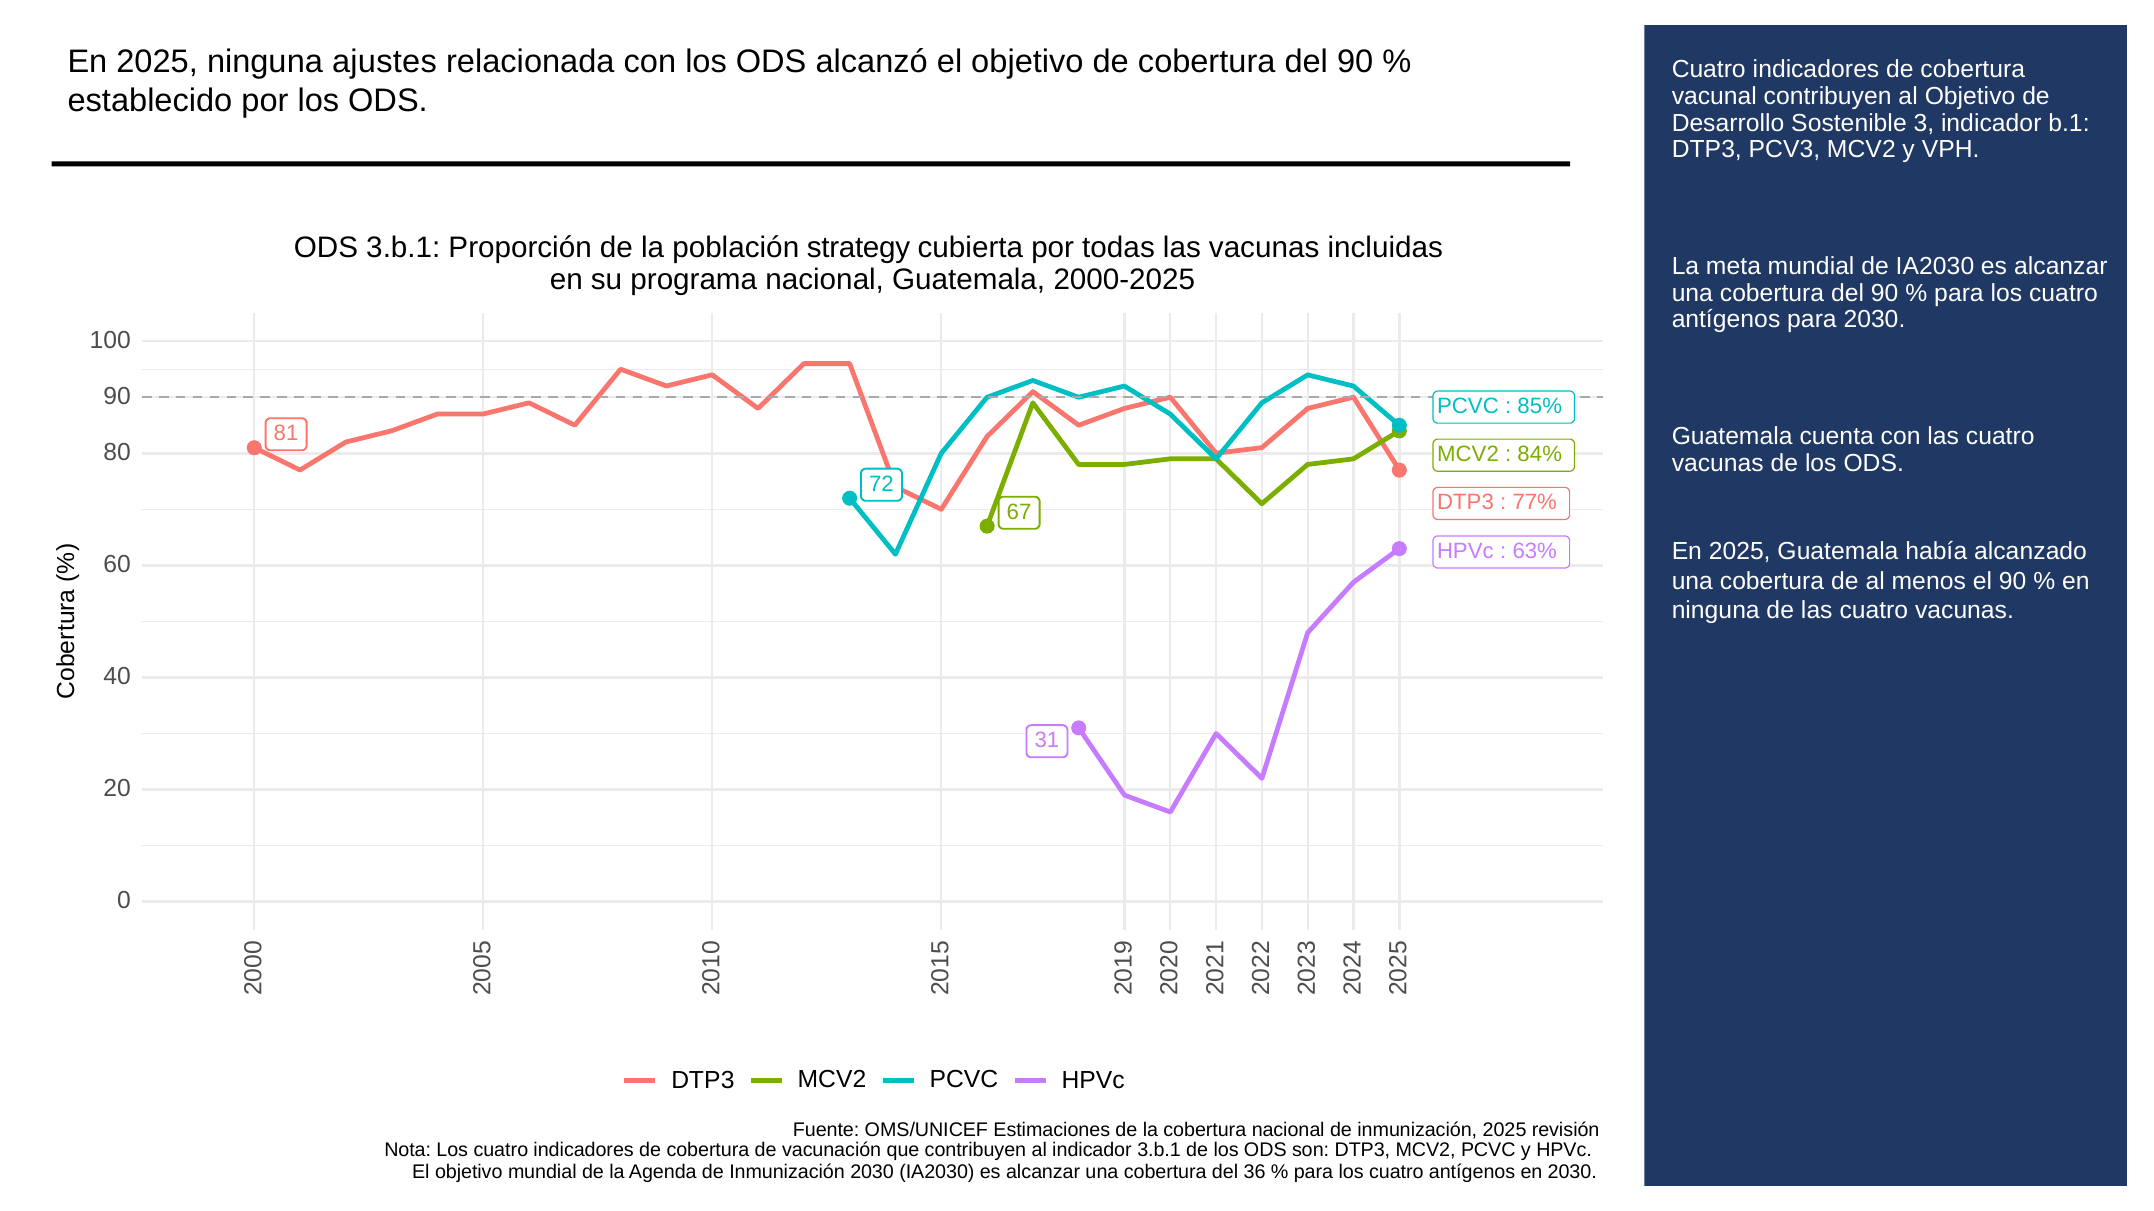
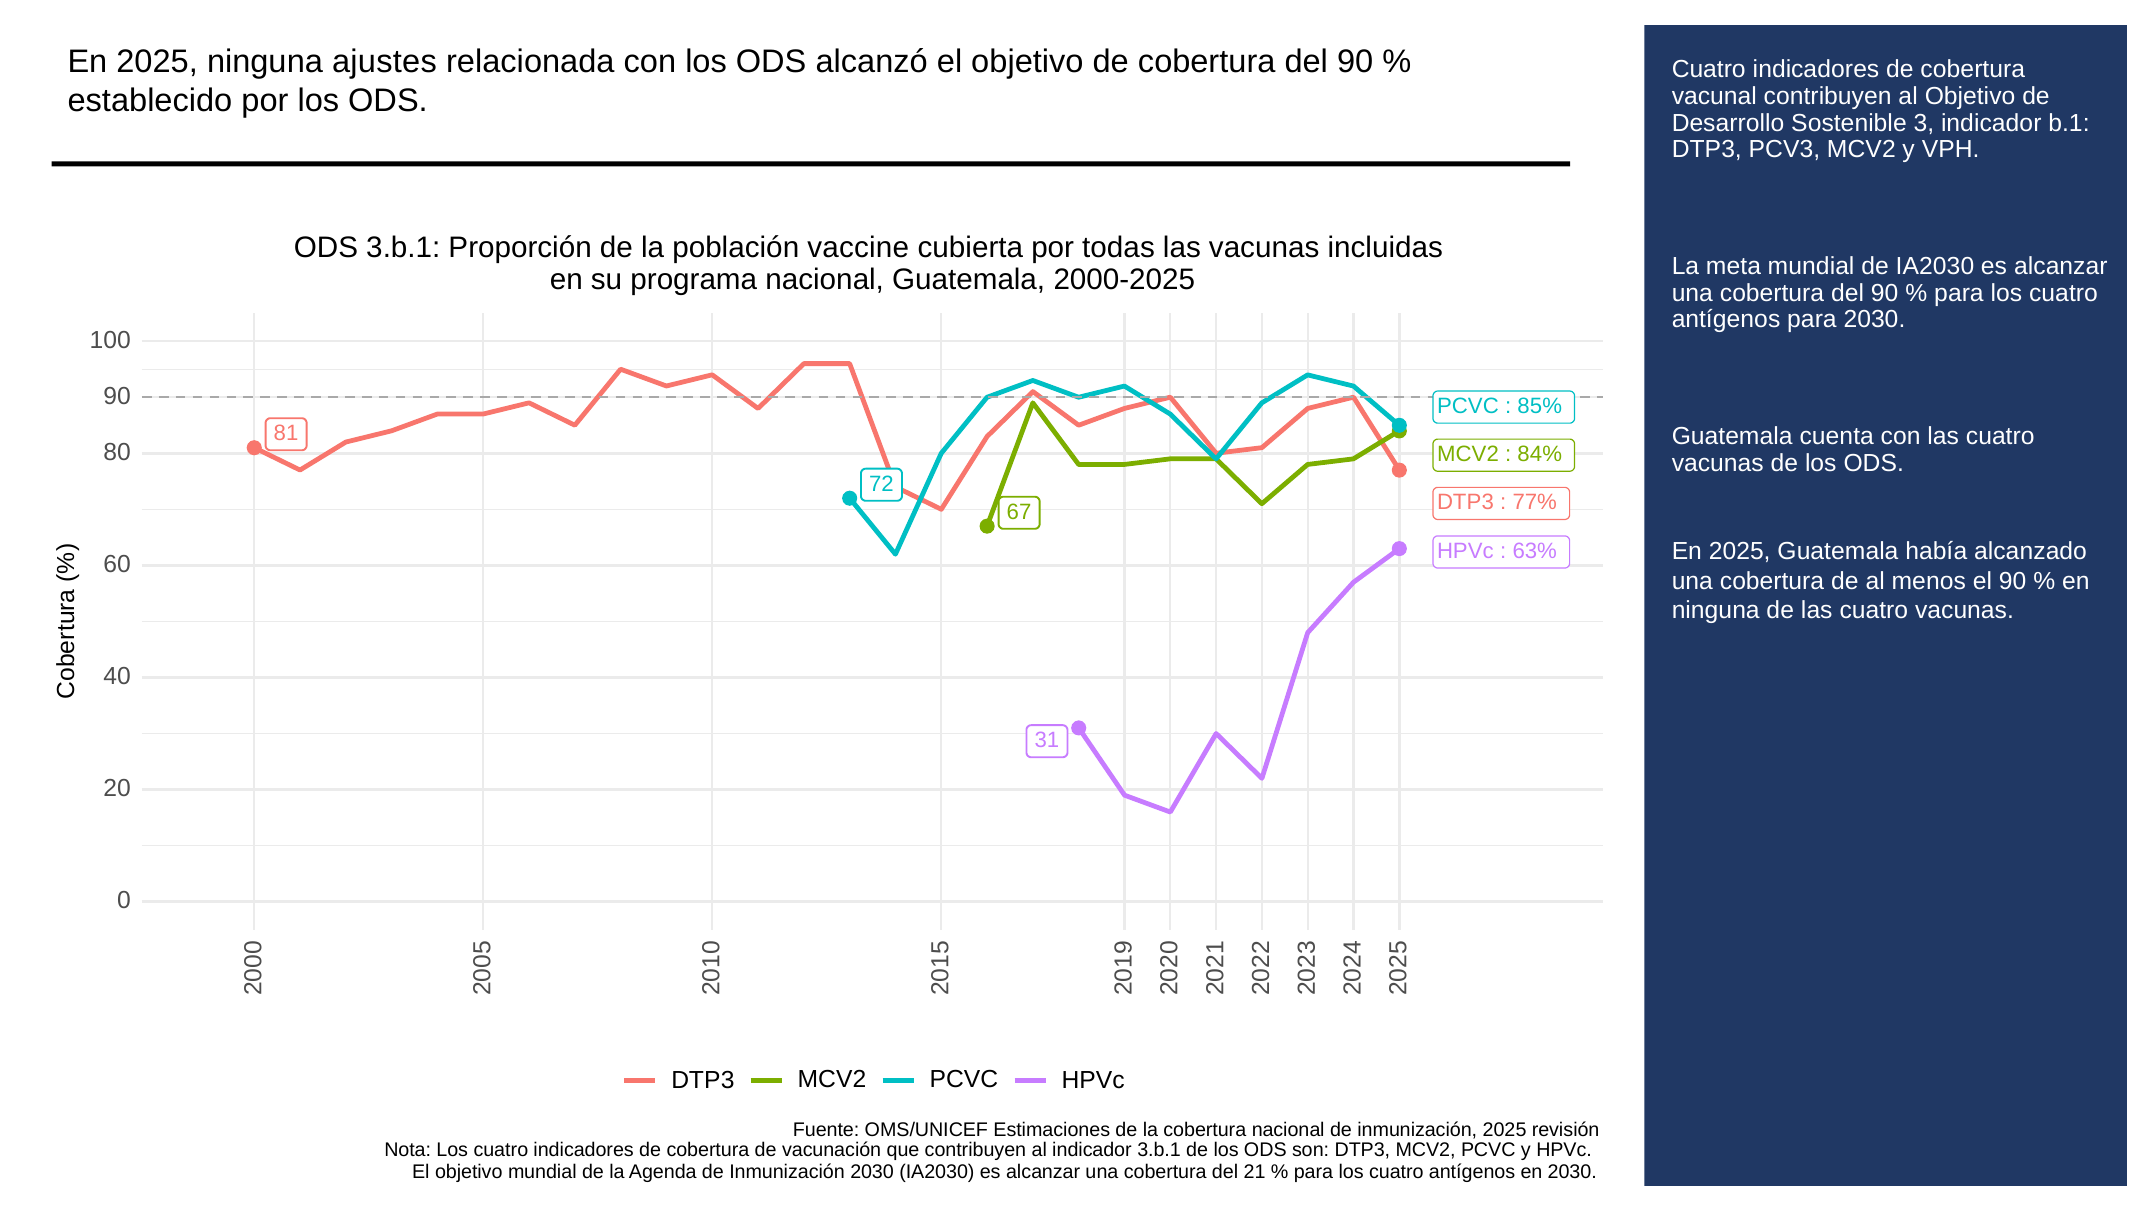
strategy: strategy -> vaccine (858, 248)
36: 36 -> 21 (1255, 1172)
